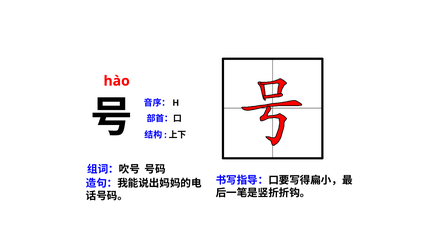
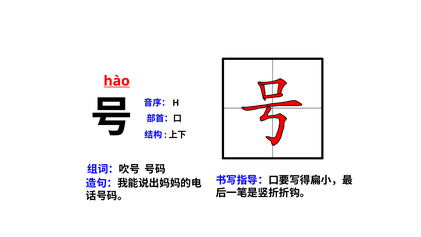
hào underline: none -> present (117, 81)
